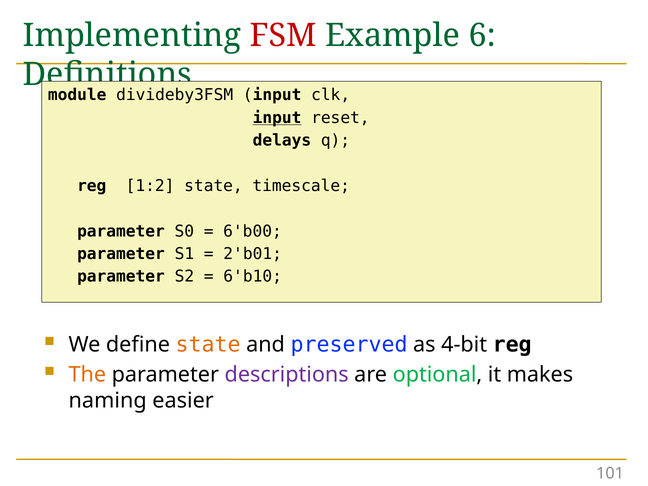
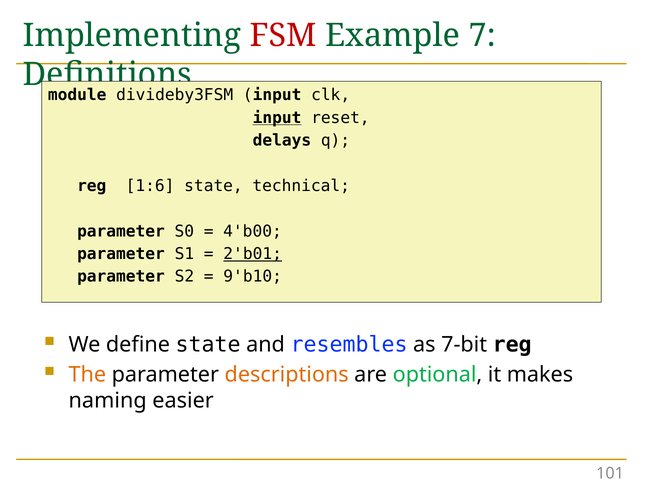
6: 6 -> 7 (482, 36)
1:2: 1:2 -> 1:6 (150, 186)
timescale: timescale -> technical (301, 186)
6'b00: 6'b00 -> 4'b00 (253, 231)
2'b01 underline: none -> present (253, 254)
6'b10: 6'b10 -> 9'b10 (253, 277)
state colour: orange -> black (208, 344)
preserved: preserved -> resembles (349, 344)
4-bit: 4-bit -> 7-bit (464, 344)
descriptions colour: purple -> orange (287, 375)
